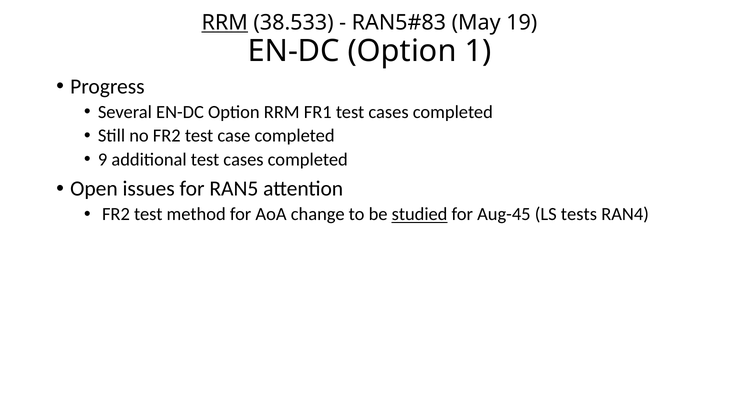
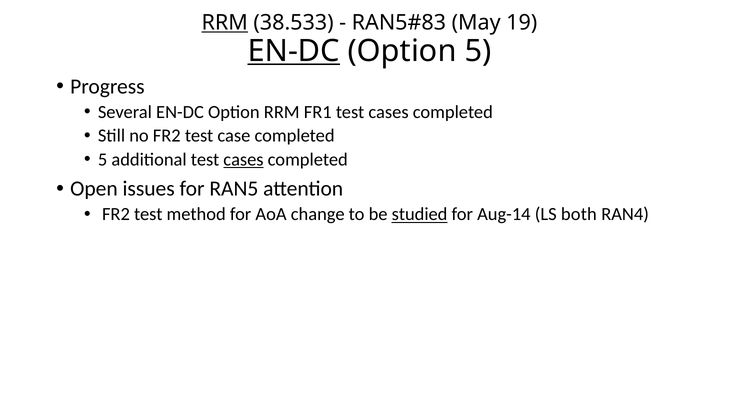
EN-DC underline: none -> present (294, 51)
Option 1: 1 -> 5 (478, 51)
9: 9 -> 5 (103, 159)
cases underline: none -> present (243, 159)
Aug-45: Aug-45 -> Aug-14 (504, 214)
tests: tests -> both (579, 214)
